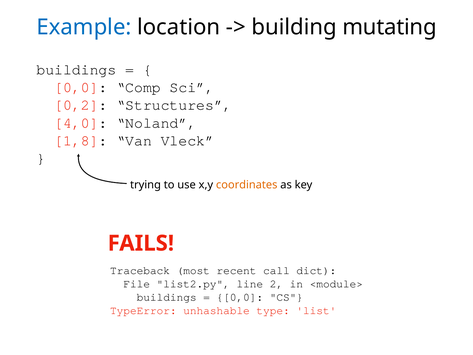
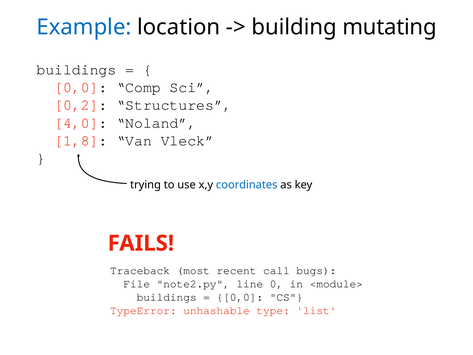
coordinates colour: orange -> blue (247, 185)
dict: dict -> bugs (316, 270)
list2.py: list2.py -> note2.py (193, 284)
2: 2 -> 0 (276, 284)
